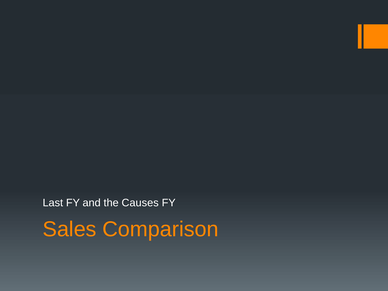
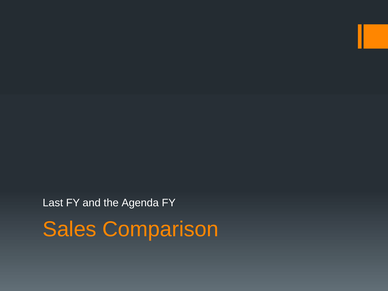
Causes: Causes -> Agenda (140, 203)
